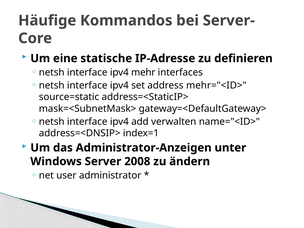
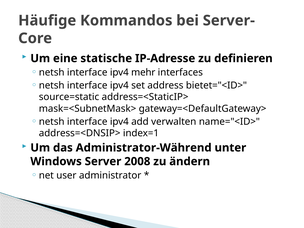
mehr="<ID>: mehr="<ID> -> bietet="<ID> (216, 85)
Administrator-Anzeigen: Administrator-Anzeigen -> Administrator-Während (144, 148)
